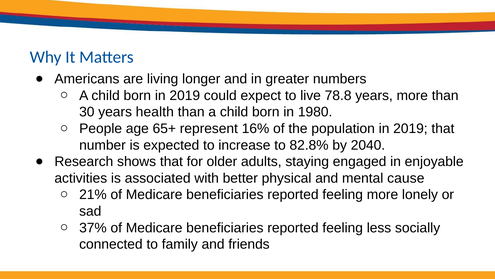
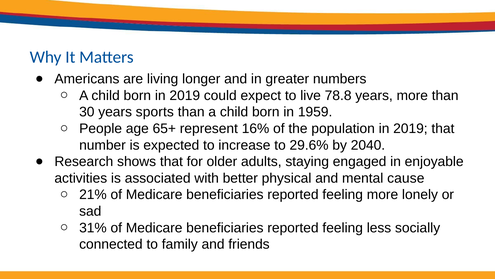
health: health -> sports (155, 112)
1980: 1980 -> 1959 (315, 112)
82.8%: 82.8% -> 29.6% (309, 145)
37%: 37% -> 31% (93, 227)
